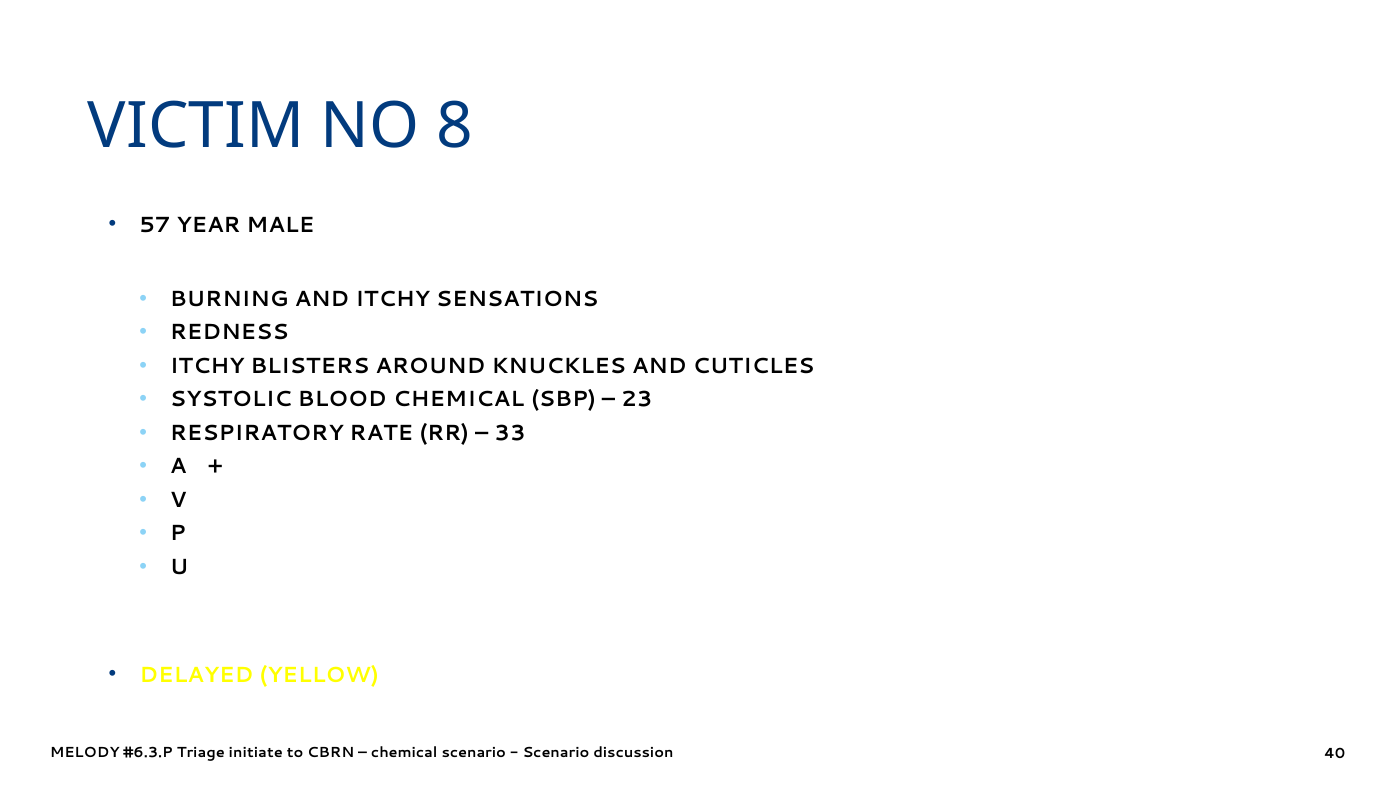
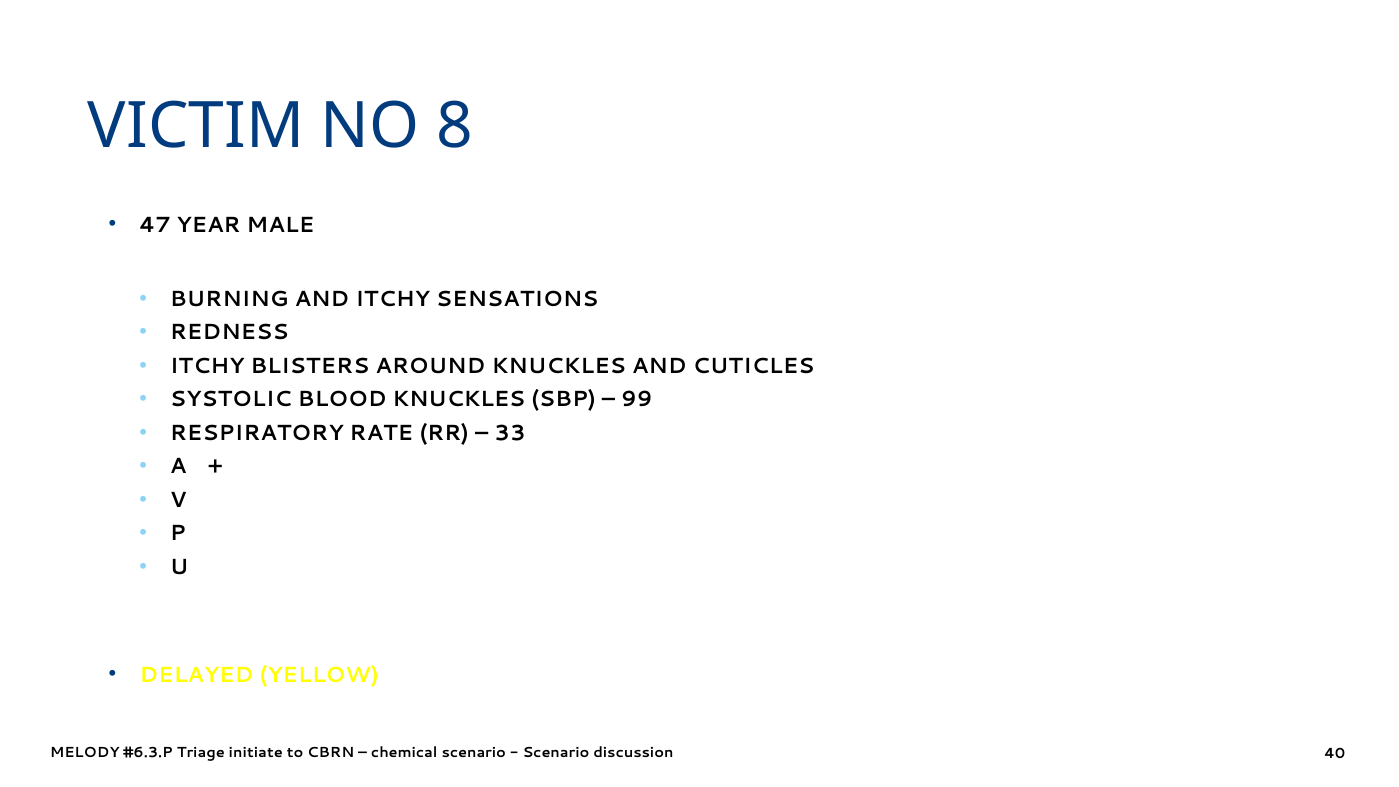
57: 57 -> 47 (155, 225)
BLOOD CHEMICAL: CHEMICAL -> KNUCKLES (459, 400)
23: 23 -> 99 (637, 400)
